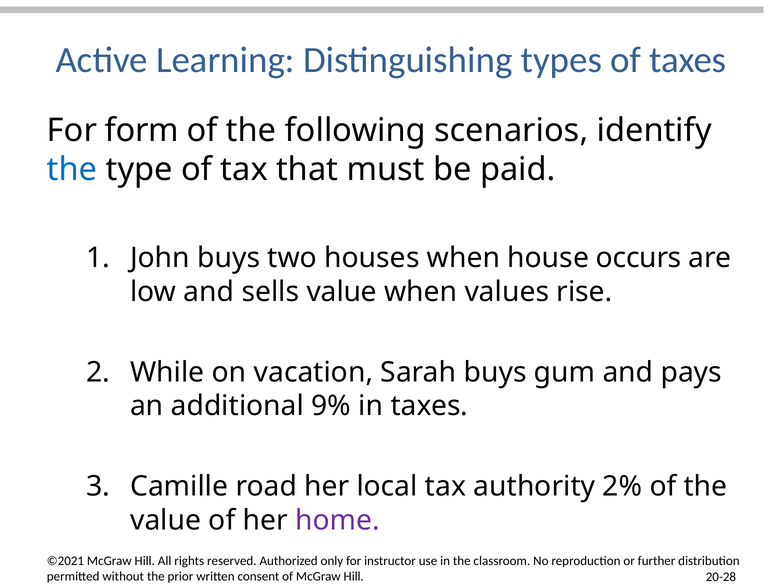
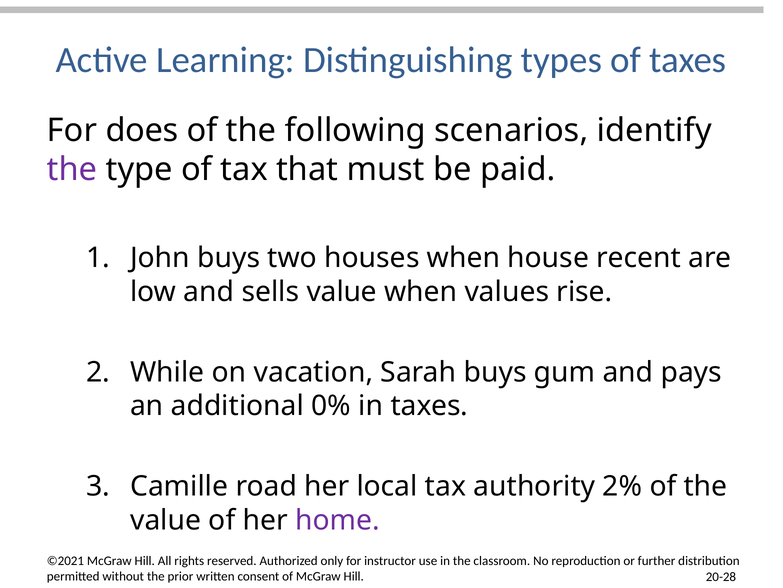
form: form -> does (142, 130)
the colour: blue -> purple (72, 169)
occurs: occurs -> recent (639, 258)
9%: 9% -> 0% (331, 406)
